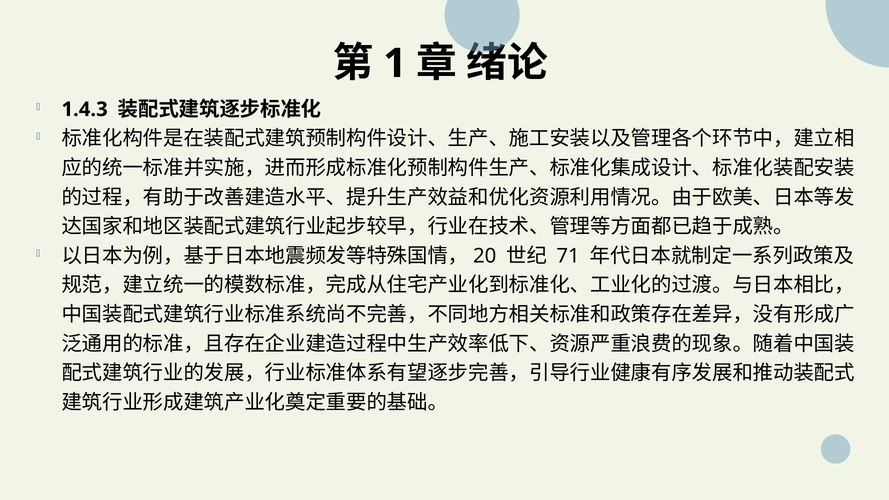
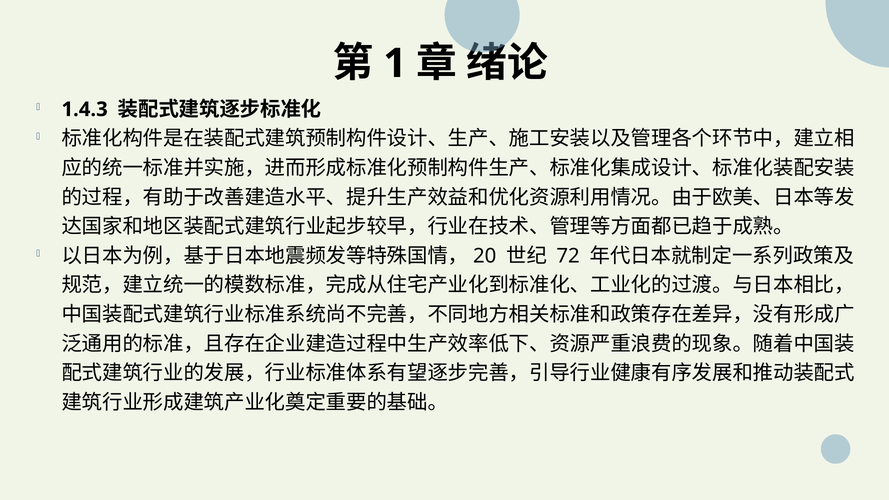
71: 71 -> 72 (568, 256)
